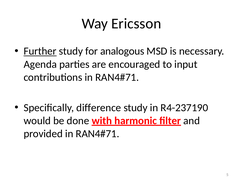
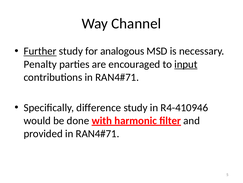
Ericsson: Ericsson -> Channel (136, 24)
Agenda: Agenda -> Penalty (40, 64)
input underline: none -> present (186, 64)
R4-237190: R4-237190 -> R4-410946 (184, 107)
